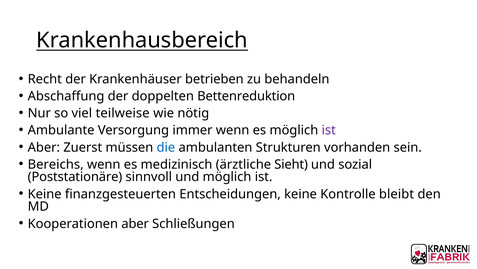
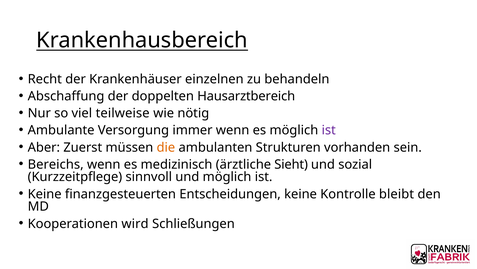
betrieben: betrieben -> einzelnen (214, 79)
Bettenreduktion: Bettenreduktion -> Hausarztbereich (246, 96)
die colour: blue -> orange (166, 147)
Poststationäre: Poststationäre -> Kurzzeitpflege (75, 177)
Kooperationen aber: aber -> wird (135, 223)
